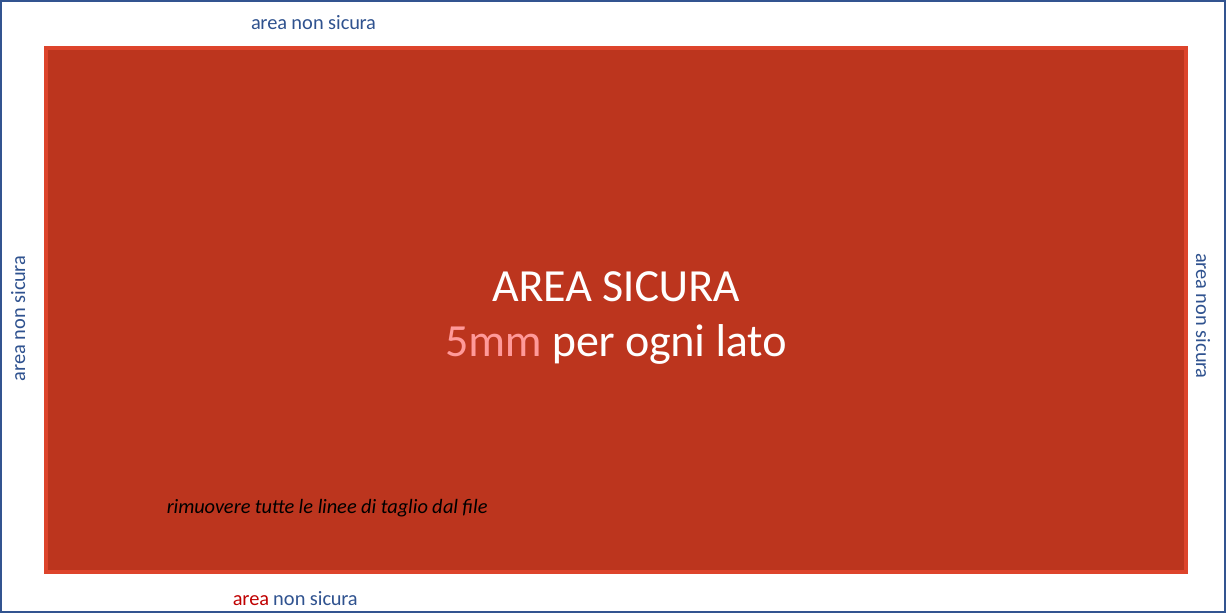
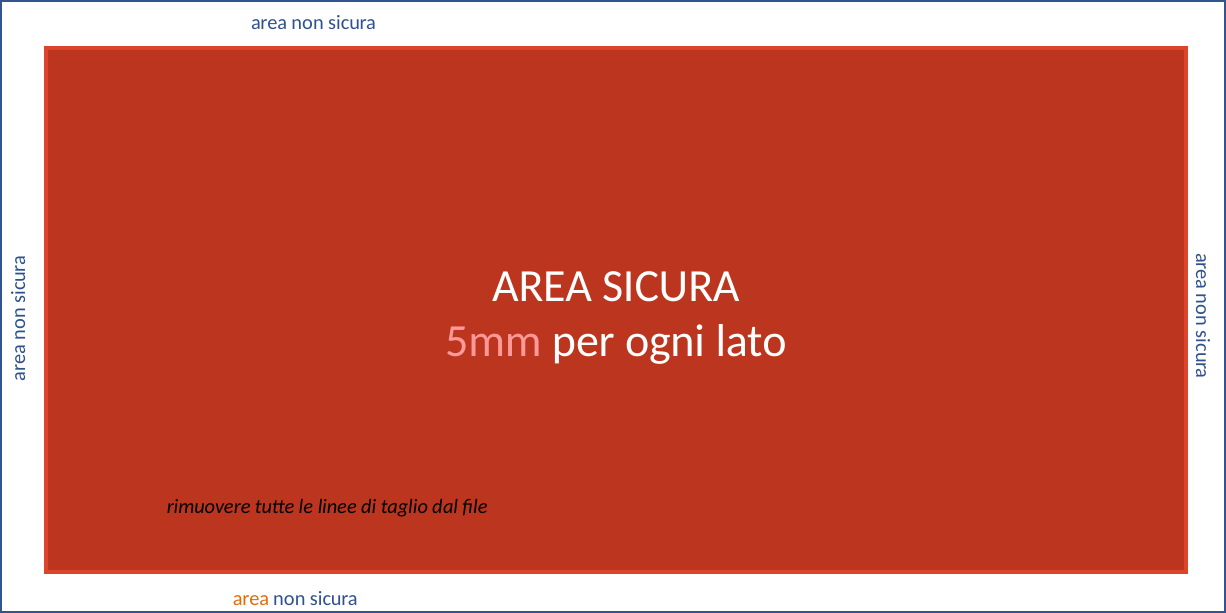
area colour: red -> orange (251, 599)
